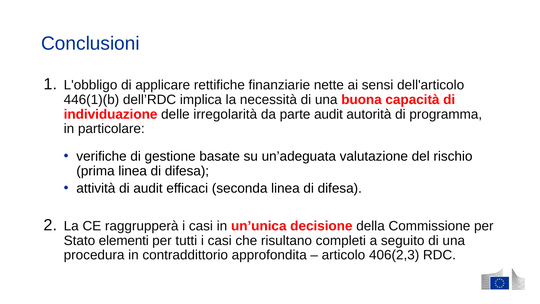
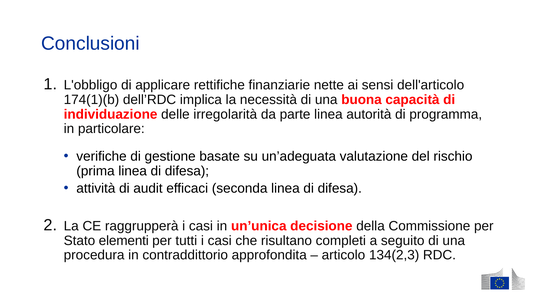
446(1)(b: 446(1)(b -> 174(1)(b (91, 100)
parte audit: audit -> linea (328, 114)
406(2,3: 406(2,3 -> 134(2,3 (394, 255)
